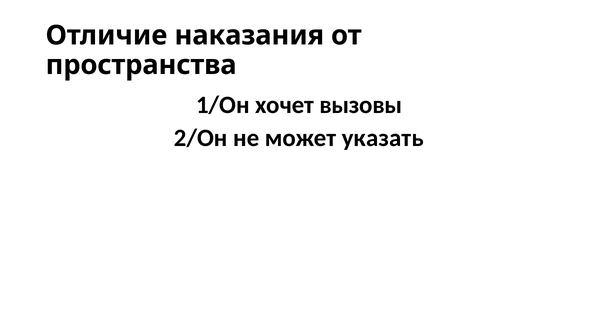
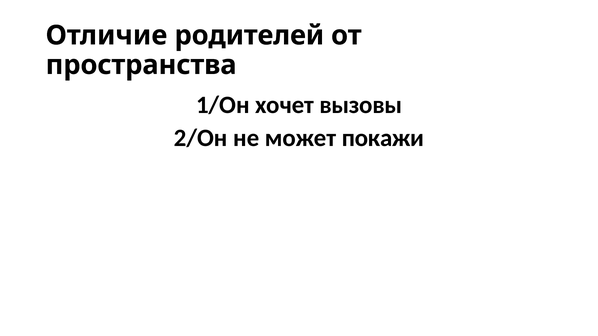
наказания: наказания -> родителей (249, 35)
указать: указать -> покажи (383, 138)
